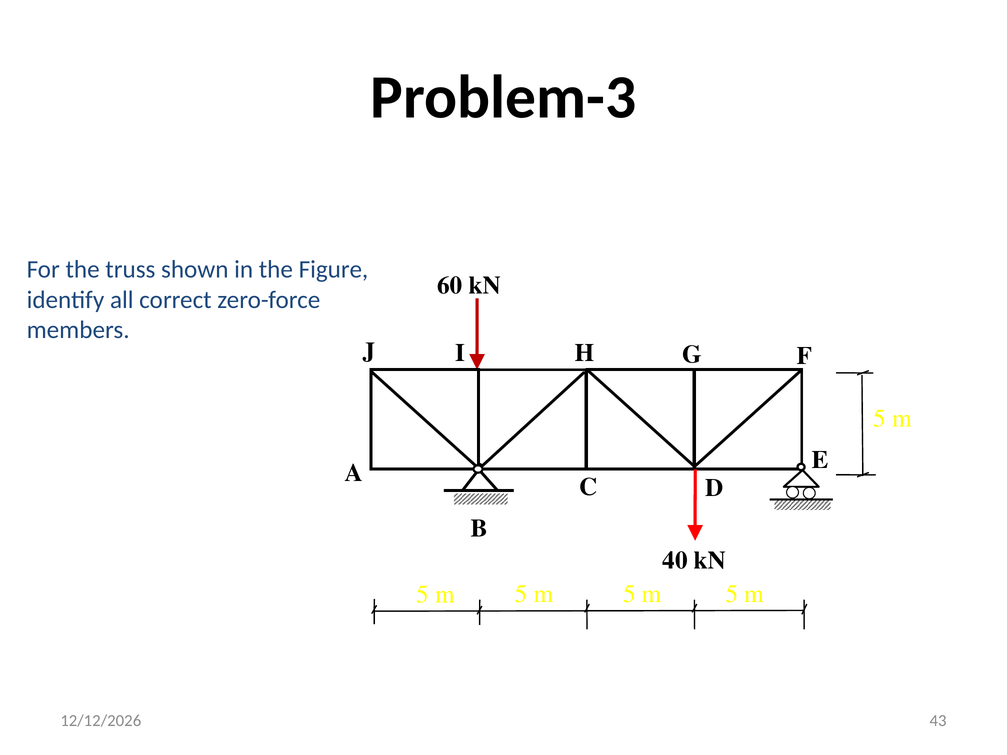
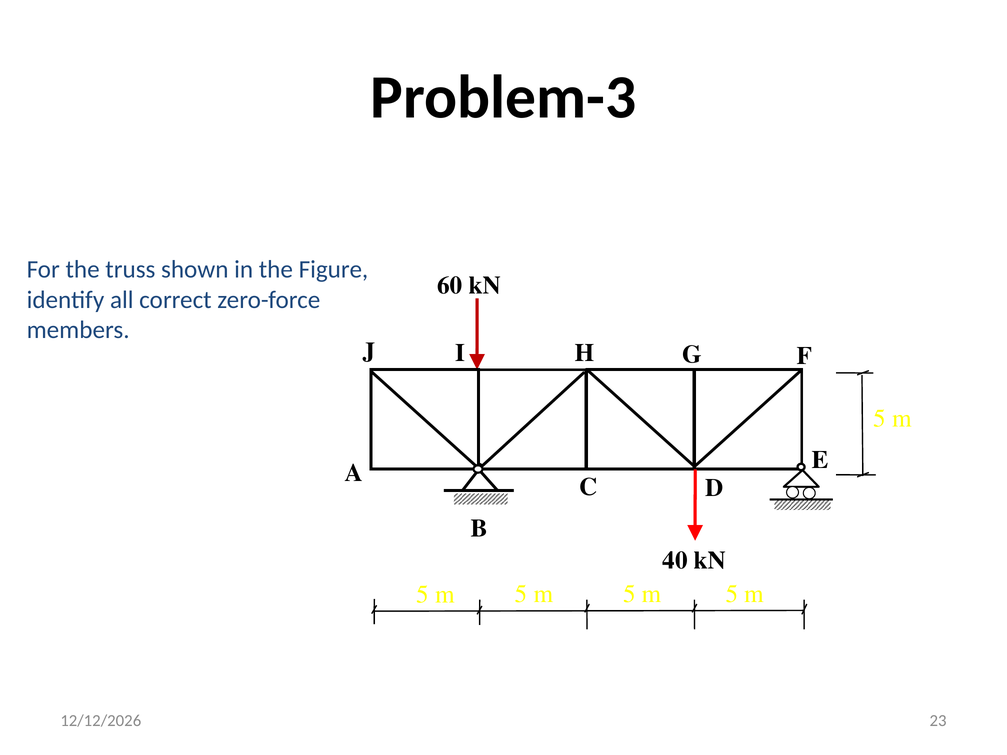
43: 43 -> 23 (938, 721)
